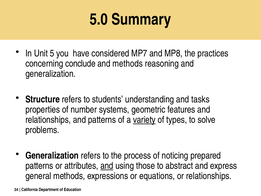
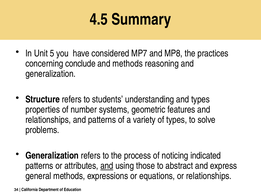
5.0: 5.0 -> 4.5 (99, 19)
and tasks: tasks -> types (200, 99)
variety underline: present -> none (144, 120)
prepared: prepared -> indicated (206, 155)
